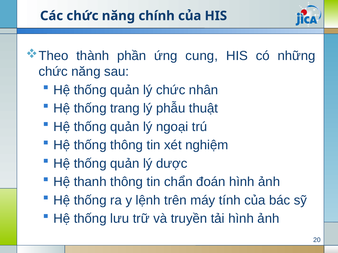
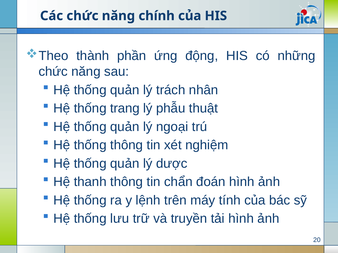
cung: cung -> động (202, 56)
lý chức: chức -> trách (171, 90)
